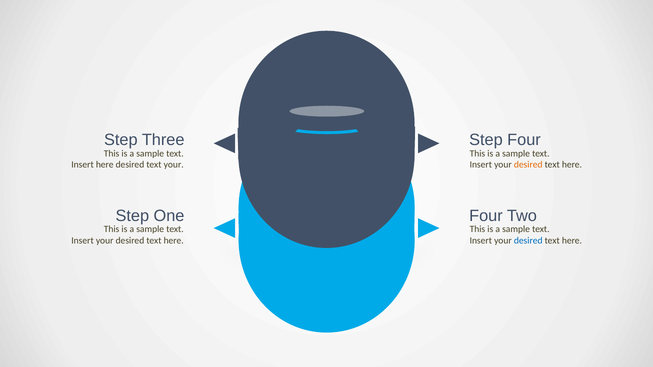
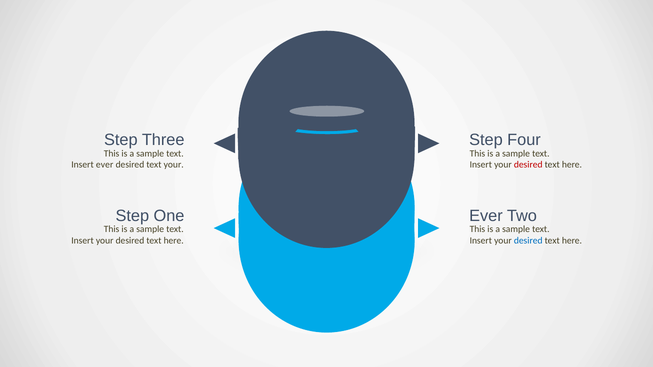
Insert here: here -> ever (105, 165)
desired colour: orange -> red (528, 165)
Four: Four -> Ever (486, 216)
